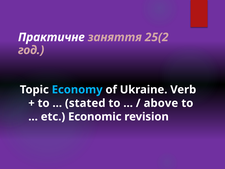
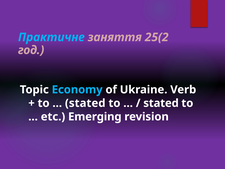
Практичне colour: white -> light blue (51, 37)
above: above -> stated (161, 103)
Economic: Economic -> Emerging (95, 117)
